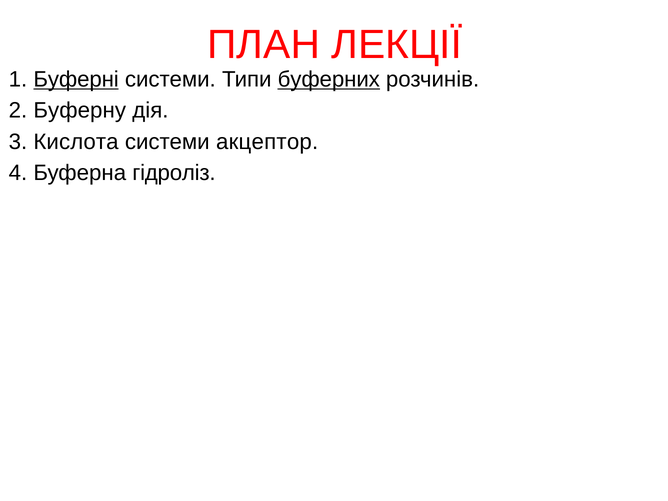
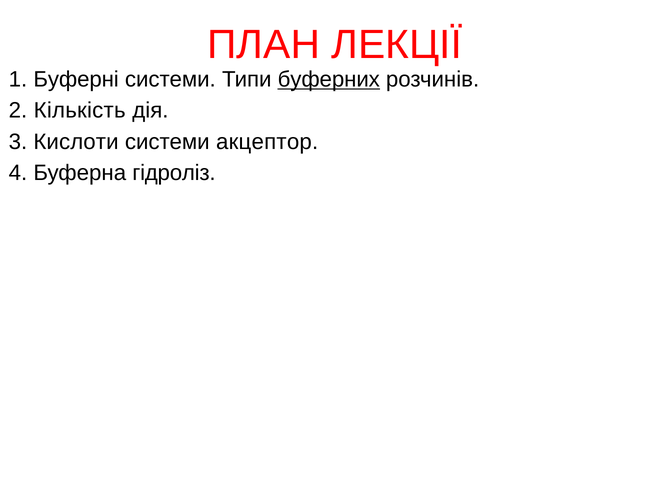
Буферні underline: present -> none (76, 79)
Буферну: Буферну -> Кількість (80, 111)
Кислота: Кислота -> Кислоти (76, 142)
